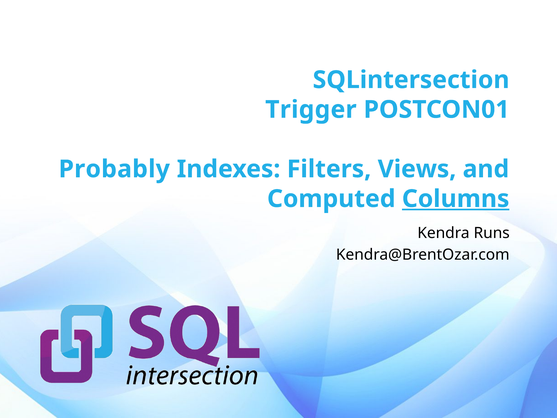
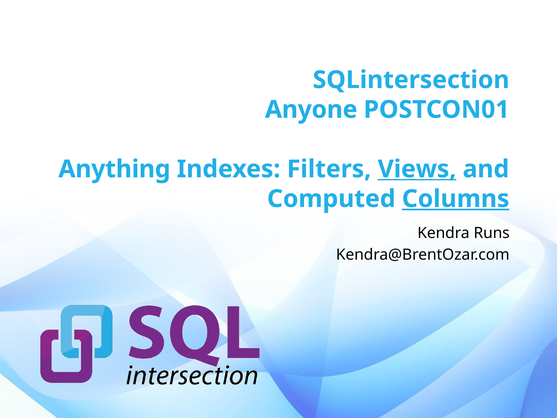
Trigger: Trigger -> Anyone (311, 110)
Probably: Probably -> Anything (114, 169)
Views underline: none -> present (417, 169)
